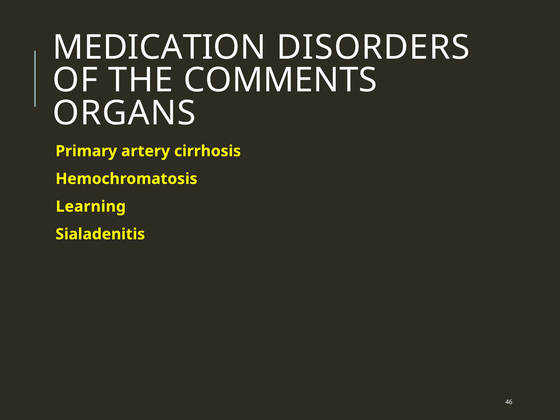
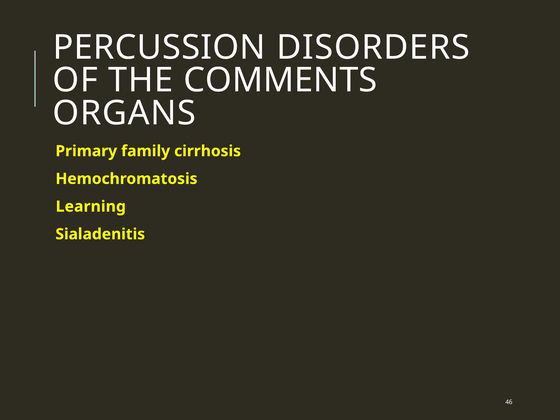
MEDICATION: MEDICATION -> PERCUSSION (159, 47)
artery: artery -> family (146, 151)
